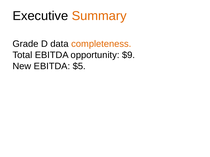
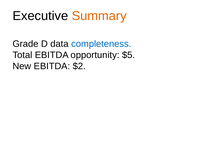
completeness colour: orange -> blue (101, 44)
$9: $9 -> $5 (129, 55)
$5: $5 -> $2 (79, 66)
